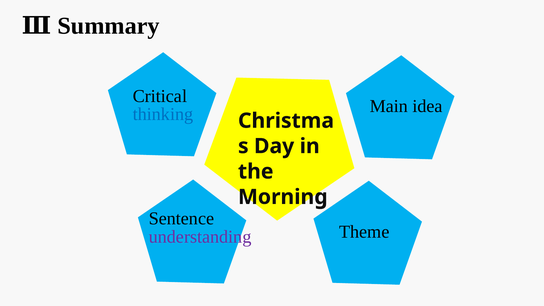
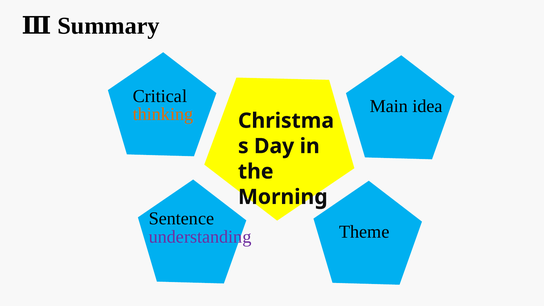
thinking colour: blue -> orange (163, 114)
